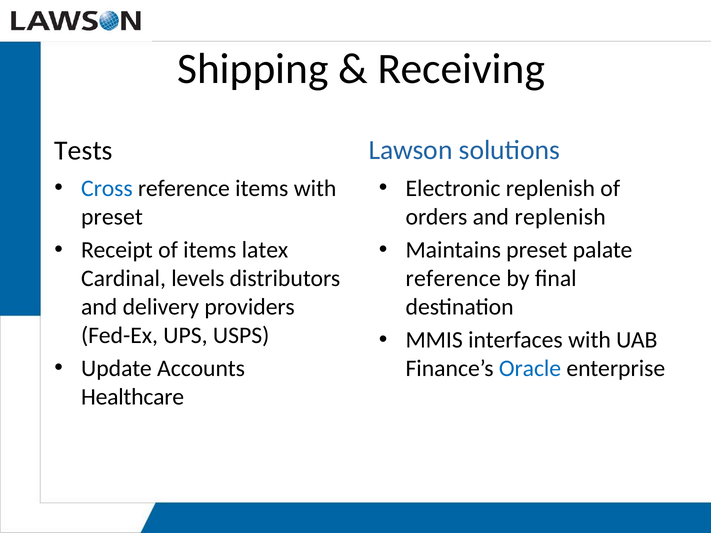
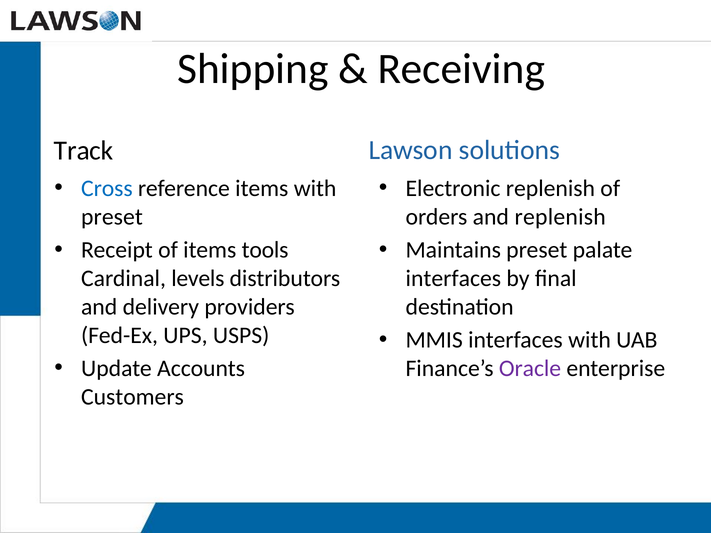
Tests: Tests -> Track (84, 151)
latex: latex -> tools (265, 250)
reference: reference -> interfaces (453, 279)
Oracle colour: blue -> purple (530, 369)
Healthcare: Healthcare -> Customers (132, 397)
